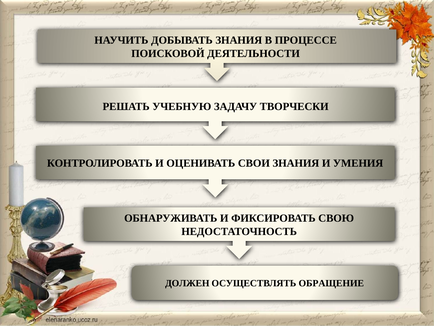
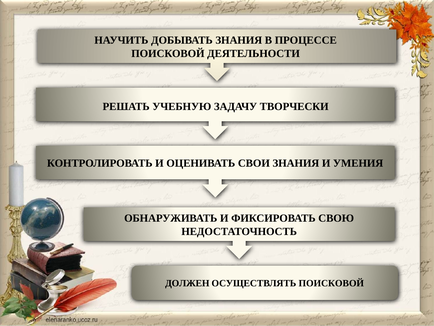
ОСУЩЕСТВЛЯТЬ ОБРАЩЕНИЕ: ОБРАЩЕНИЕ -> ПОИСКОВОЙ (331, 283)
